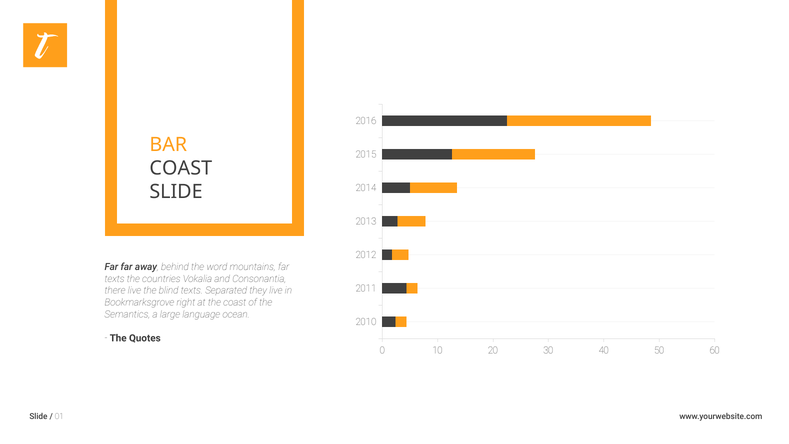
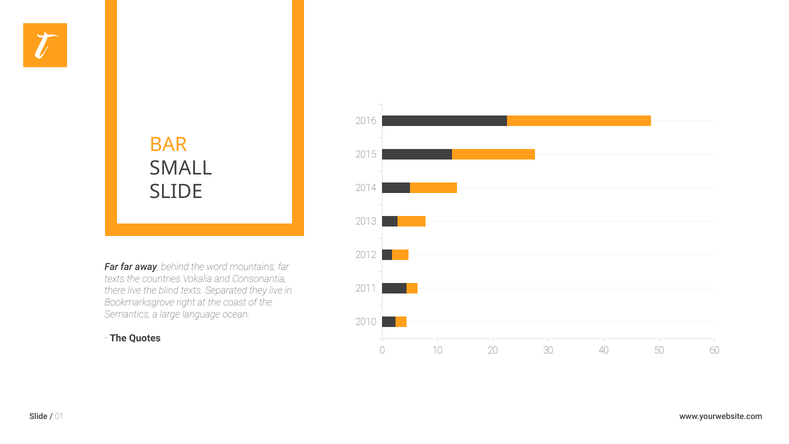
COAST: COAST -> SMALL (181, 168)
